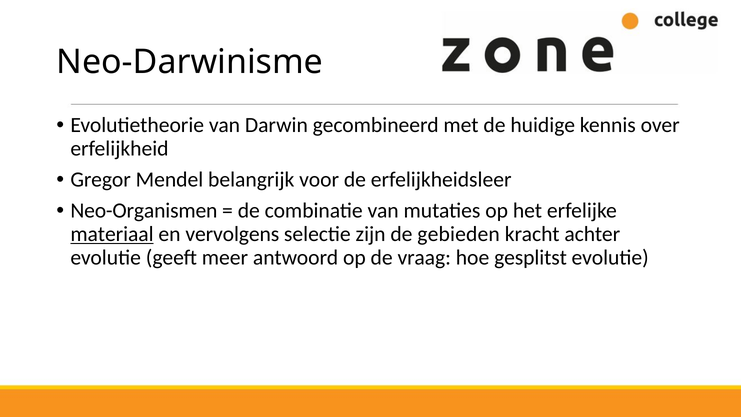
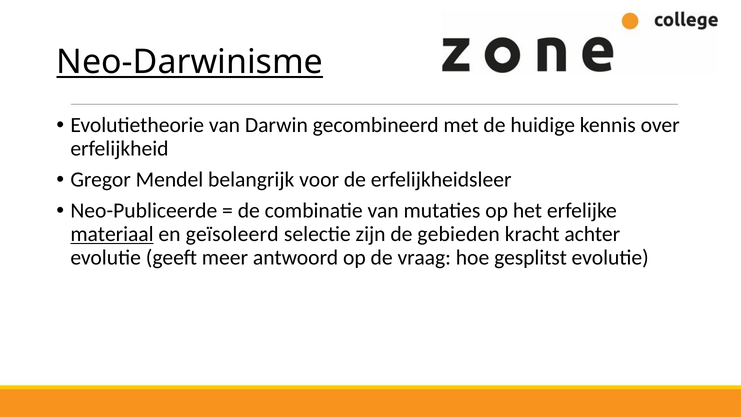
Neo-Darwinisme underline: none -> present (190, 62)
Neo-Organismen: Neo-Organismen -> Neo-Publiceerde (144, 211)
vervolgens: vervolgens -> geïsoleerd (232, 234)
